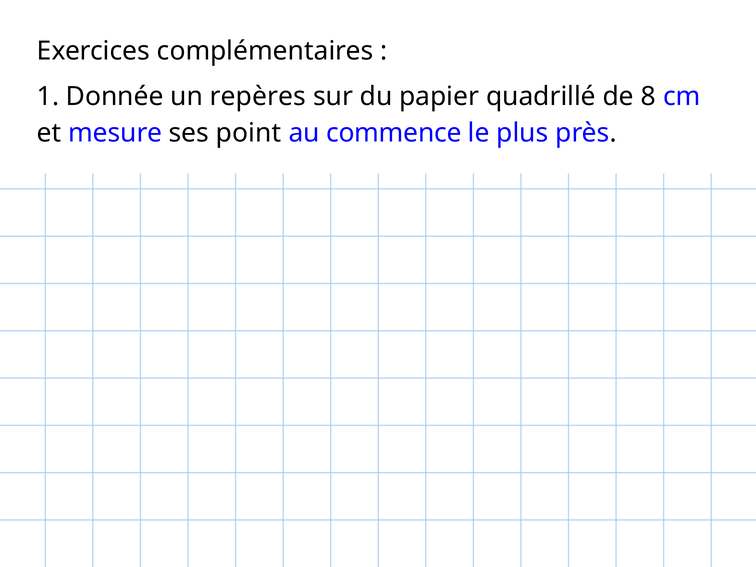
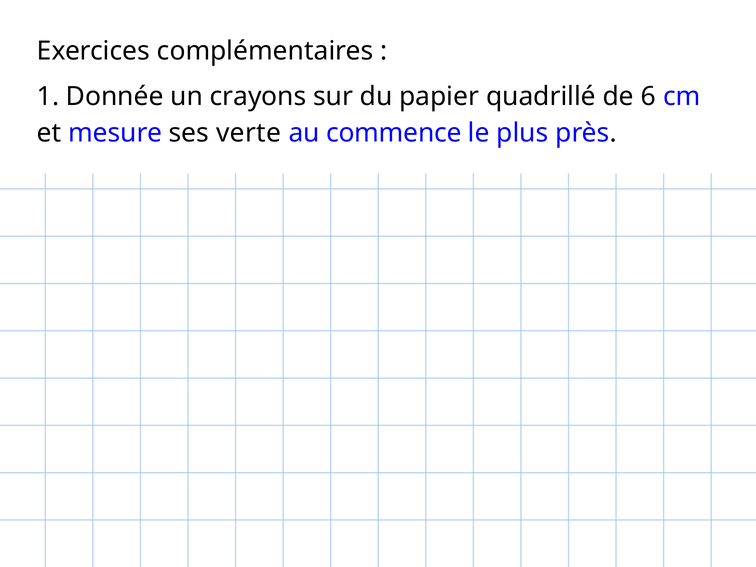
repères: repères -> crayons (258, 97)
8: 8 -> 6 (648, 97)
point: point -> verte (249, 133)
